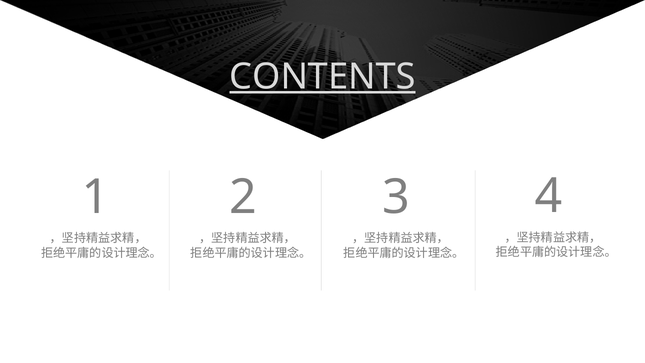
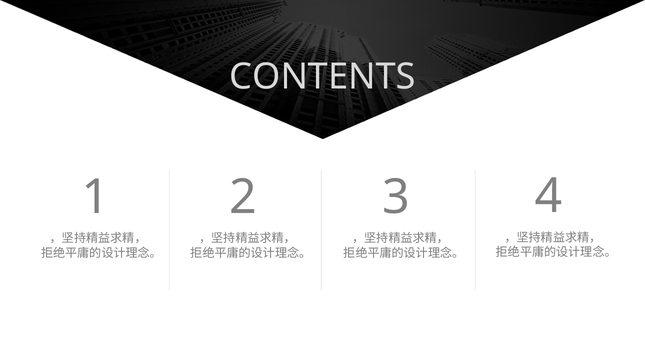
CONTENTS underline: present -> none (323, 77)
